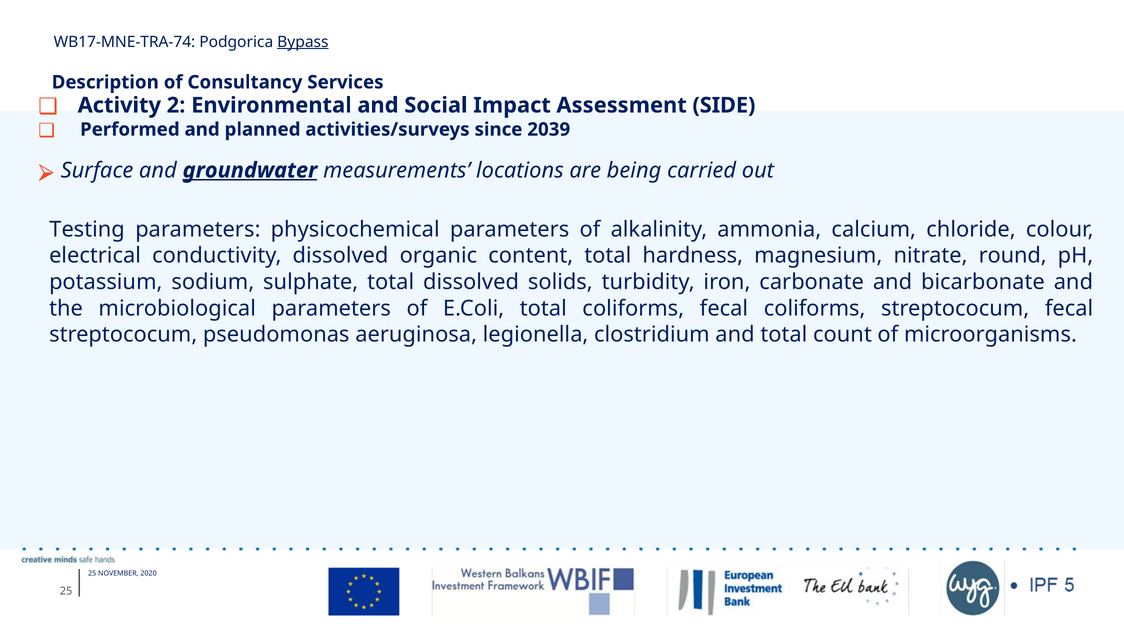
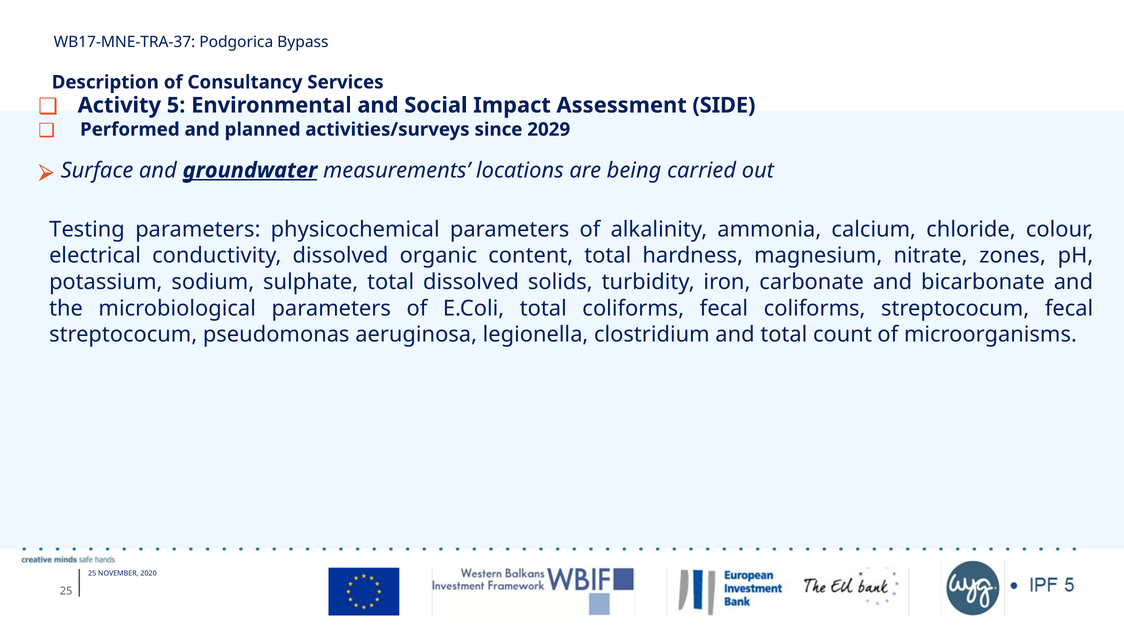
WB17-MNE-TRA-74: WB17-MNE-TRA-74 -> WB17-MNE-TRA-37 (125, 42)
Bypass underline: present -> none (303, 42)
2: 2 -> 5 (176, 105)
2039: 2039 -> 2029 (549, 129)
round: round -> zones (1013, 255)
